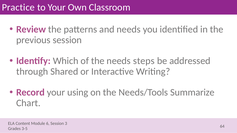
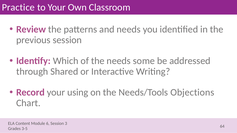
steps: steps -> some (144, 61)
Summarize: Summarize -> Objections (192, 93)
